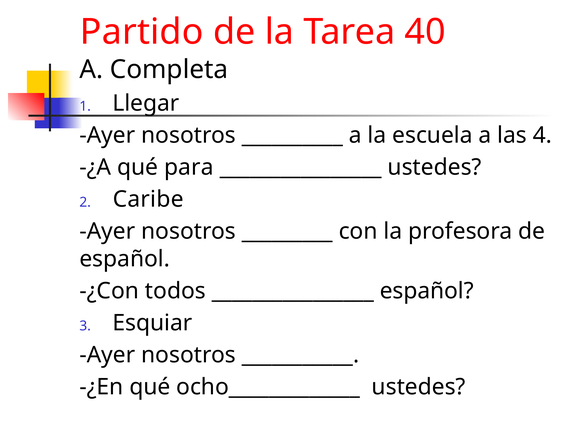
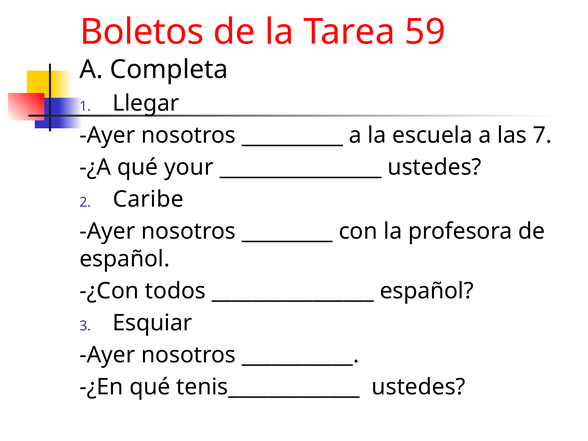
Partido: Partido -> Boletos (142, 32)
40: 40 -> 59 (425, 32)
4: 4 -> 7 (542, 135)
para: para -> your (189, 167)
ocho_____________: ocho_____________ -> tenis_____________ (268, 387)
